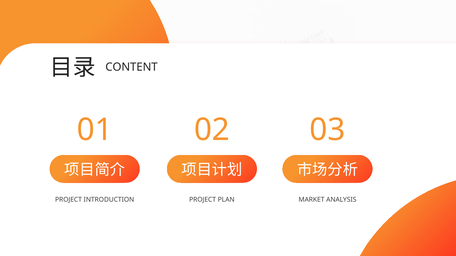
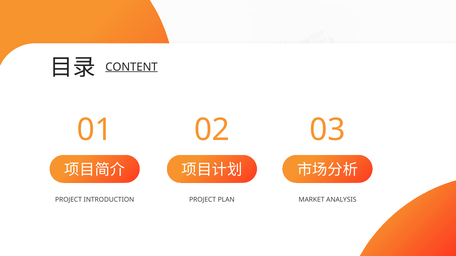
CONTENT underline: none -> present (132, 67)
